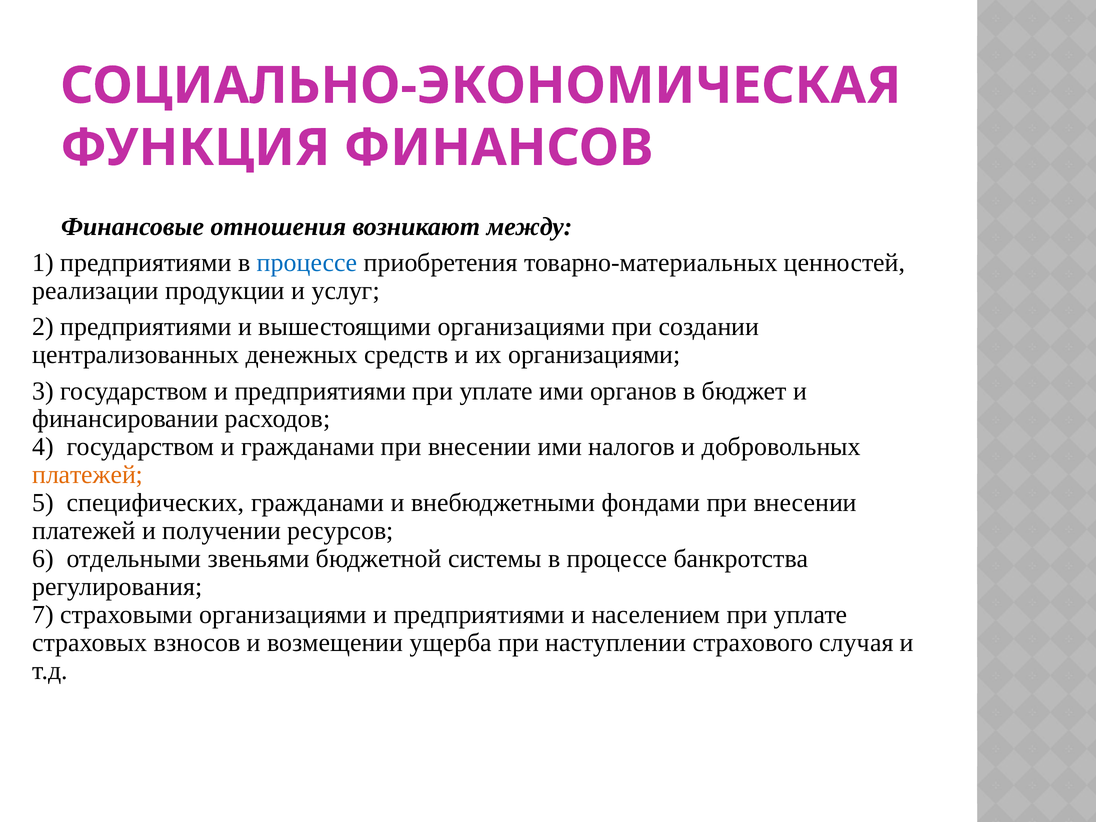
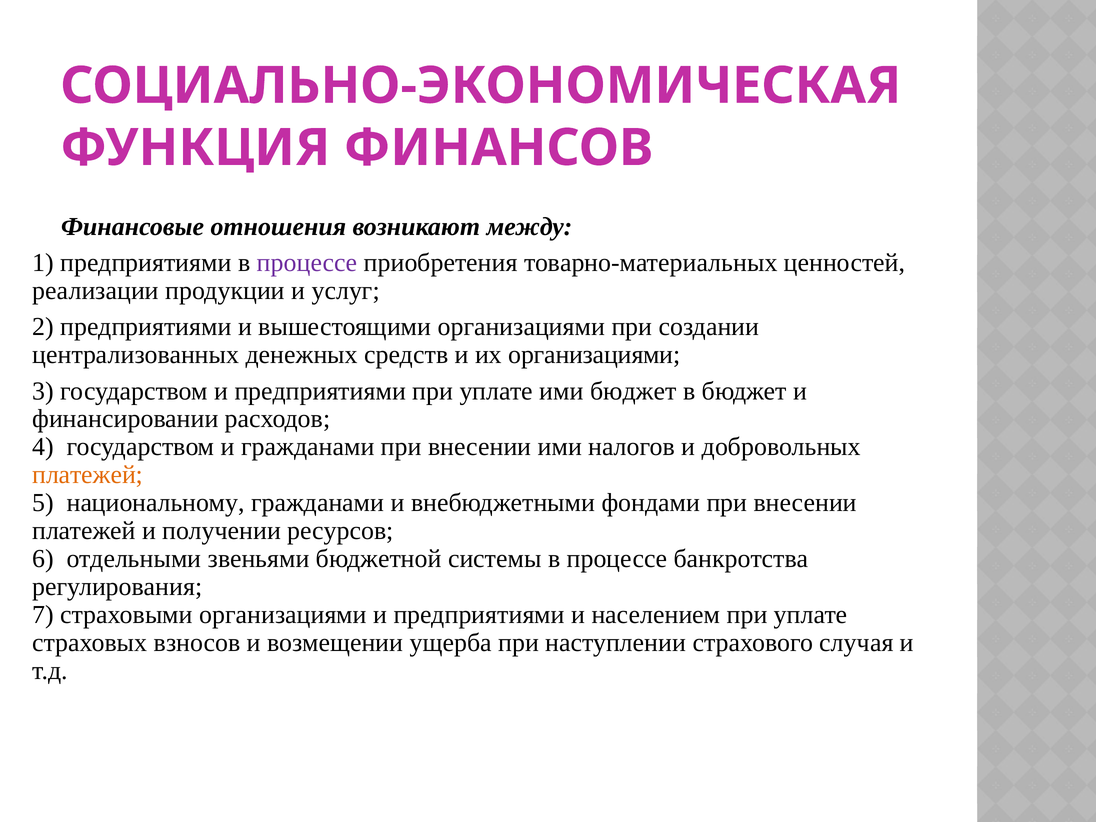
процессе colour: blue -> purple (307, 263)
ими органов: органов -> бюджет (633, 391)
специфических: специфических -> национальному (156, 503)
